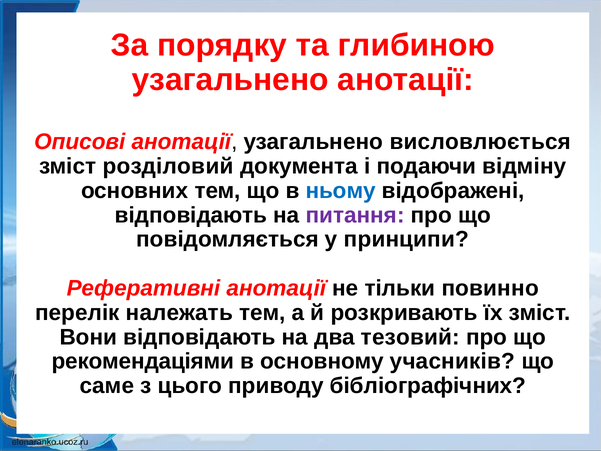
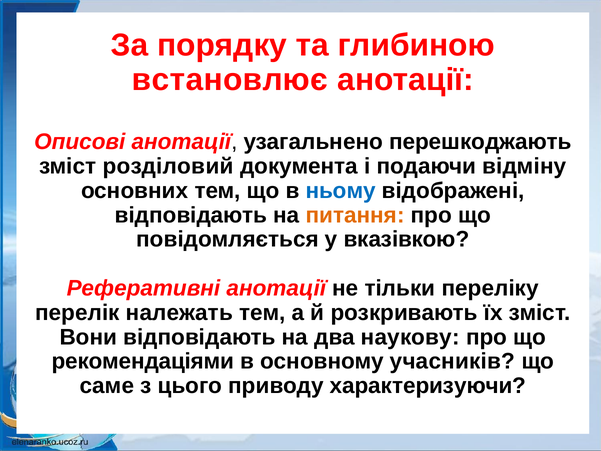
узагальнено: узагальнено -> встановлює (230, 80)
висловлюється: висловлюється -> перешкоджають (480, 142)
питання colour: purple -> orange (355, 215)
принципи: принципи -> вказівкою (407, 239)
повинно: повинно -> переліку (490, 288)
тезовий: тезовий -> наукову (410, 337)
бібліографічних: бібліографічних -> характеризуючи (428, 386)
